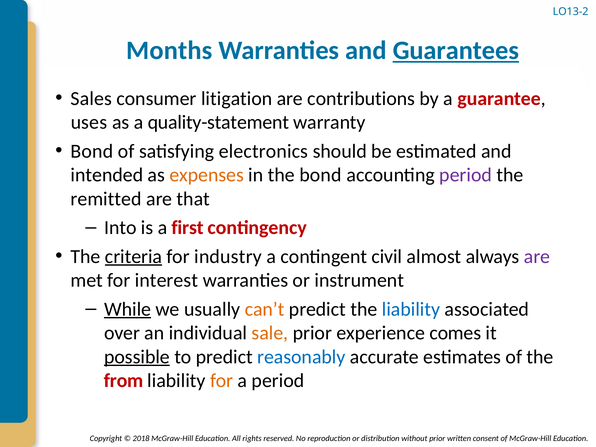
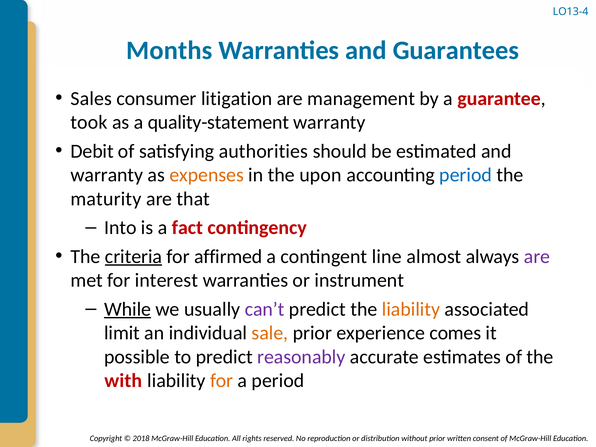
LO13-2: LO13-2 -> LO13-4 (571, 12)
Guarantees underline: present -> none (456, 51)
contributions: contributions -> management (361, 99)
uses: uses -> took (89, 122)
Bond: Bond -> Debit (92, 151)
electronics: electronics -> authorities (263, 151)
intended: intended -> warranty (107, 175)
the bond: bond -> upon (321, 175)
period colour: purple -> blue (466, 175)
remitted: remitted -> maturity (106, 199)
first: first -> fact (187, 228)
industry: industry -> affirmed (228, 257)
civil: civil -> line (387, 257)
can’t colour: orange -> purple (265, 309)
liability colour: blue -> orange (411, 309)
over: over -> limit (122, 333)
possible underline: present -> none (137, 357)
reasonably colour: blue -> purple (301, 357)
from: from -> with (123, 381)
